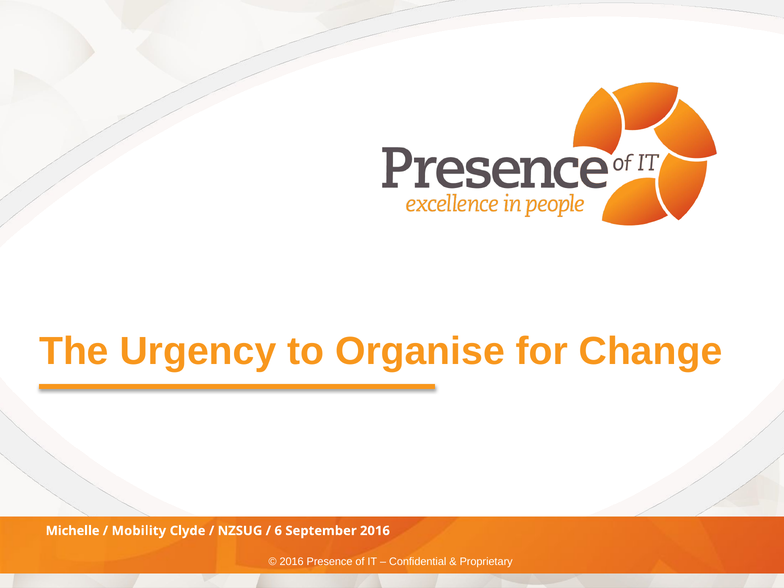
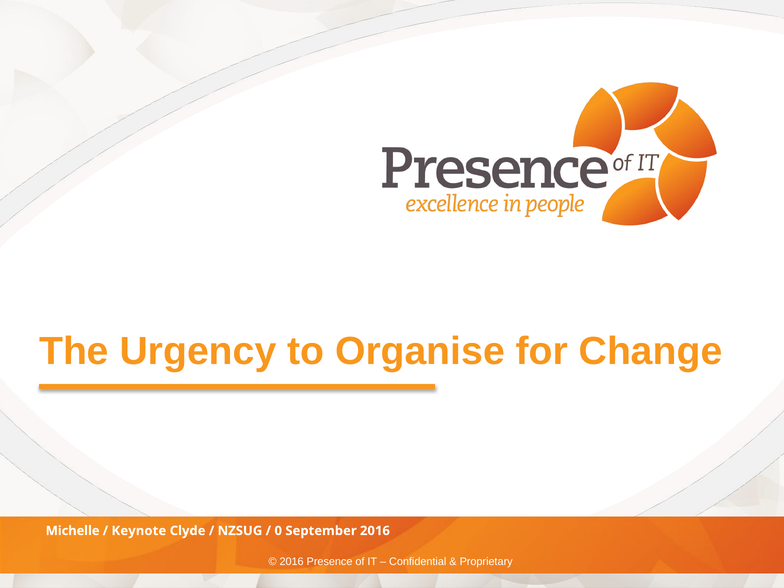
Mobility: Mobility -> Keynote (139, 531)
6: 6 -> 0 (278, 531)
